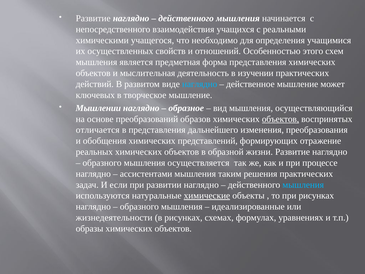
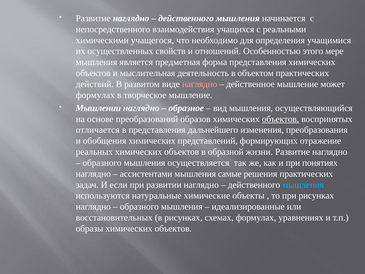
схем: схем -> мере (334, 51)
изучении: изучении -> объектом (256, 73)
наглядно colour: light blue -> pink (200, 84)
ключевых: ключевых -> формулах (95, 95)
процессе: процессе -> понятиях (320, 163)
таким: таким -> самые (230, 174)
химические underline: present -> none (207, 196)
жизнедеятельности: жизнедеятельности -> восстановительных (114, 217)
